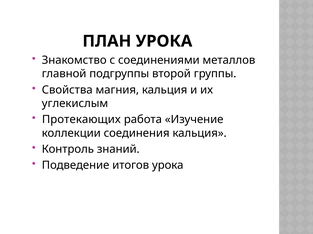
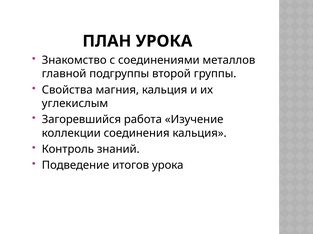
Протекающих: Протекающих -> Загоревшийся (81, 120)
